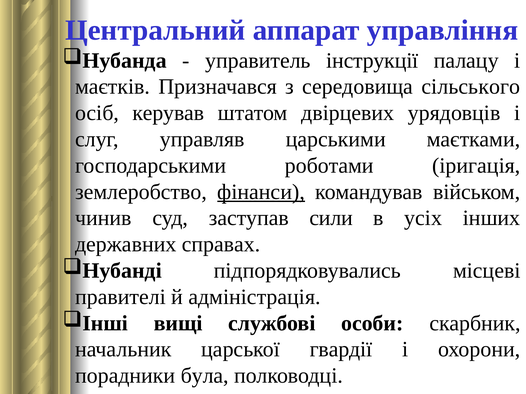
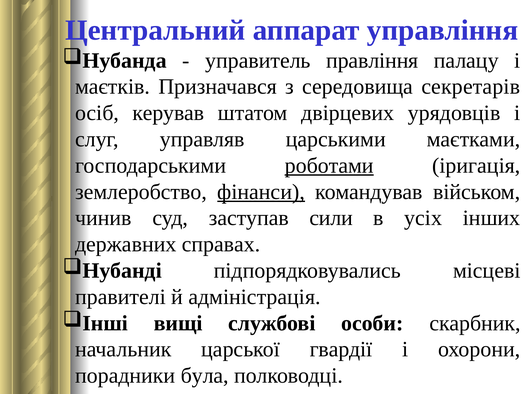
інструкції: інструкції -> правління (372, 61)
сільського: сільського -> секретарів (471, 87)
роботами underline: none -> present (329, 166)
